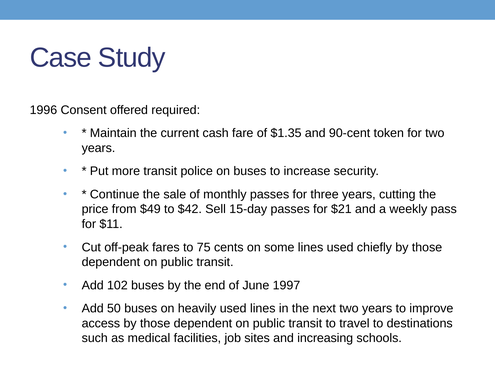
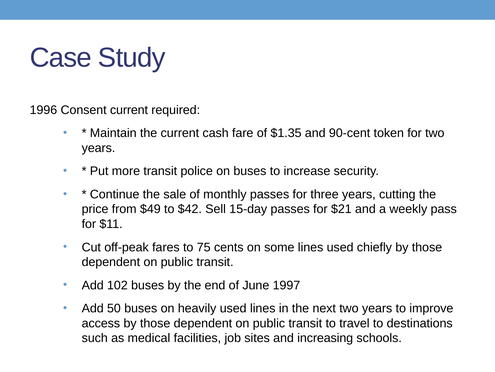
Consent offered: offered -> current (129, 110)
